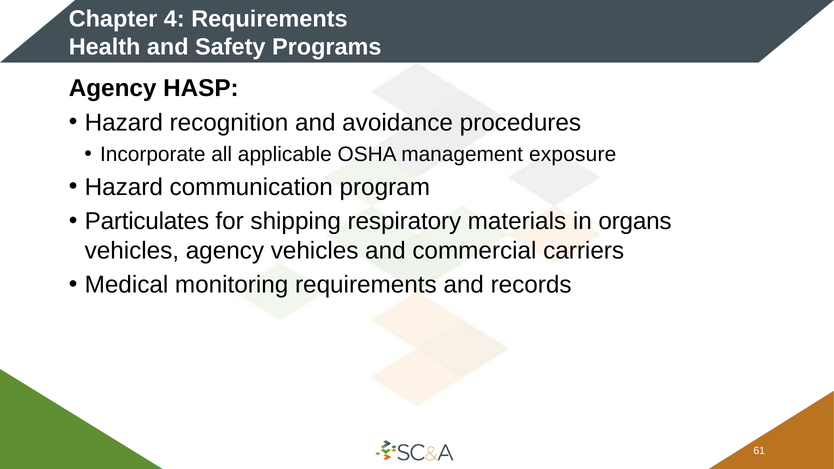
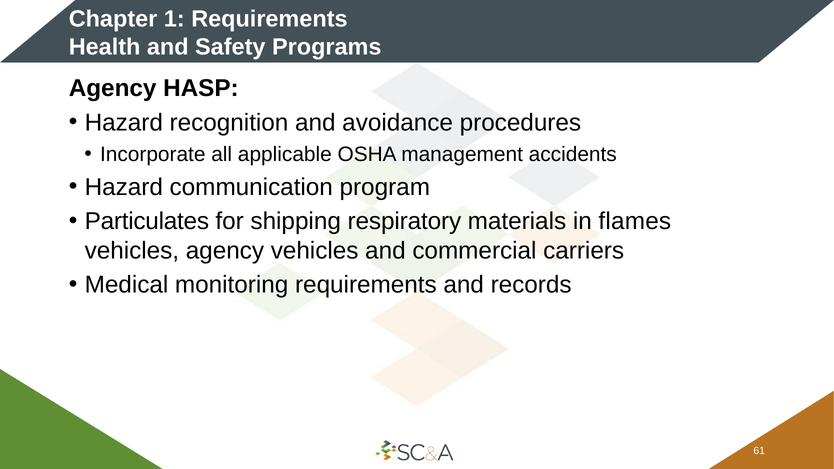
4: 4 -> 1 (174, 19)
exposure: exposure -> accidents (573, 155)
organs: organs -> flames (635, 221)
